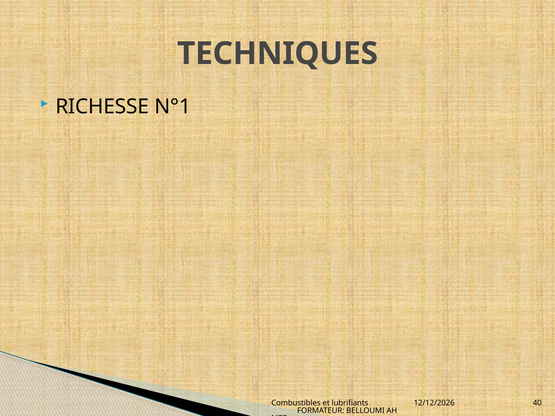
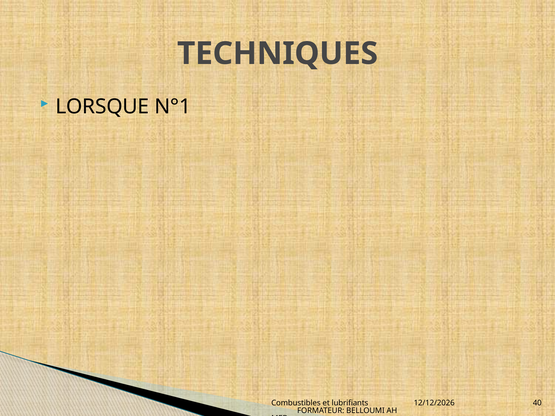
RICHESSE: RICHESSE -> LORSQUE (102, 107)
